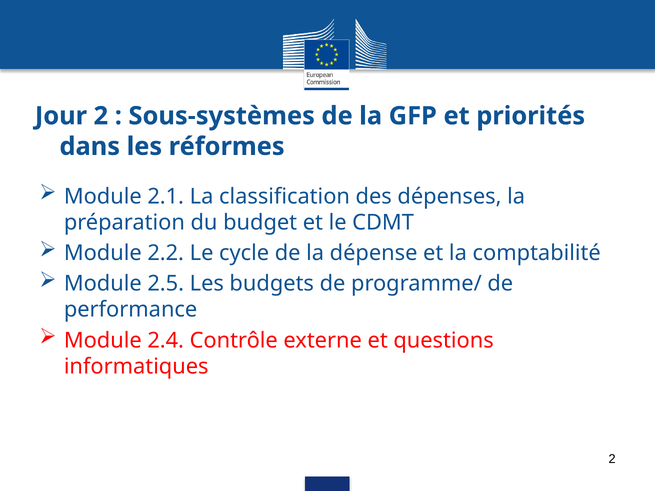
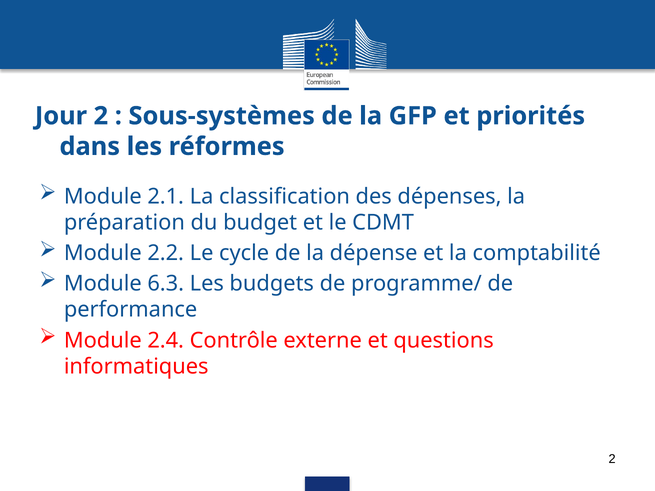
2.5: 2.5 -> 6.3 (166, 284)
